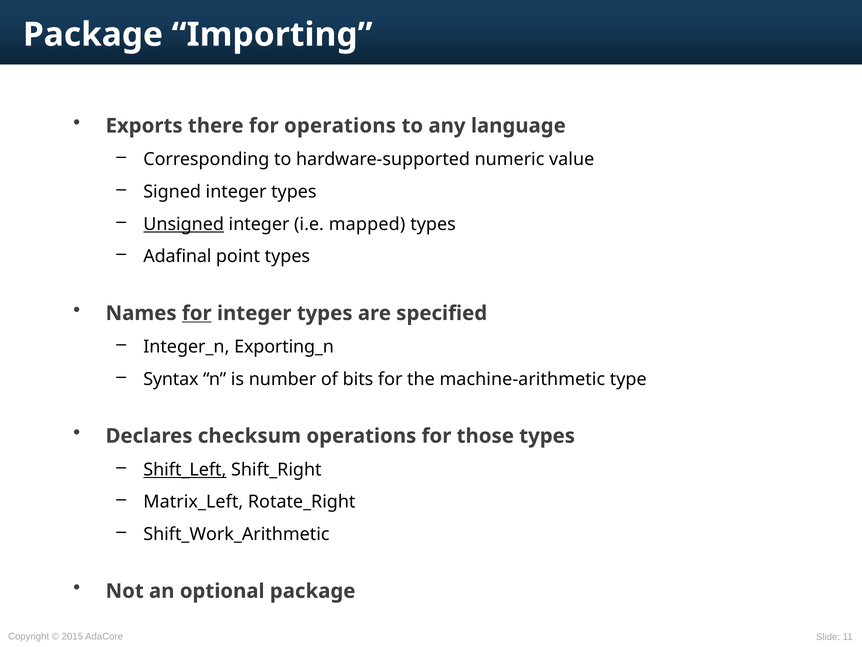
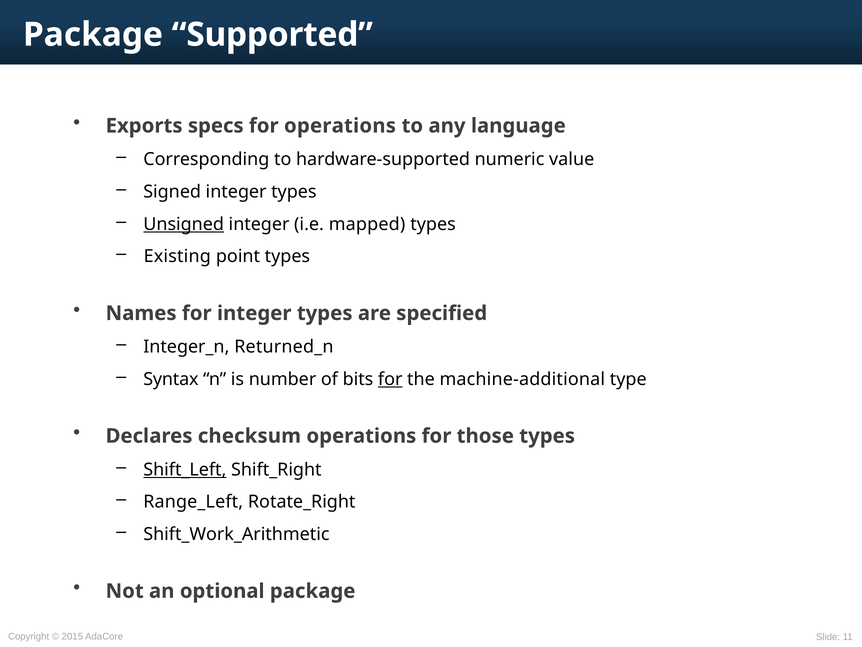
Importing: Importing -> Supported (272, 35)
there: there -> specs (216, 126)
Adafinal: Adafinal -> Existing (177, 256)
for underline: present -> none (197, 313)
Exporting_n: Exporting_n -> Returned_n (284, 347)
for underline: none -> present (390, 379)
machine-arithmetic: machine-arithmetic -> machine-additional (522, 379)
Matrix_Left: Matrix_Left -> Range_Left (193, 502)
